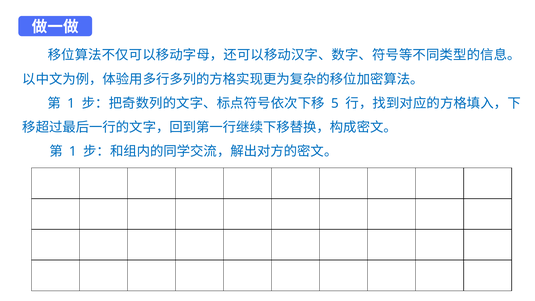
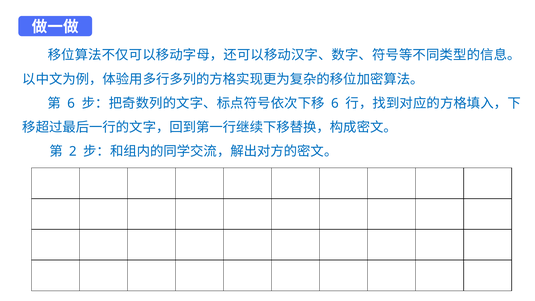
1: 1 -> 6 (71, 103)
5: 5 -> 6 (335, 103)
1: 1 -> 2 (73, 151)
